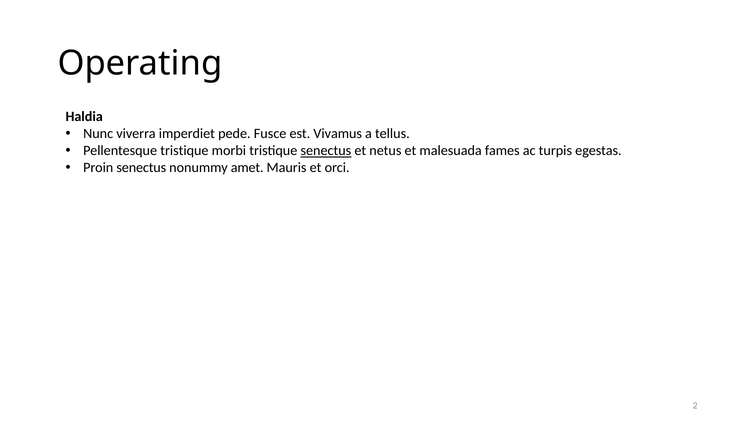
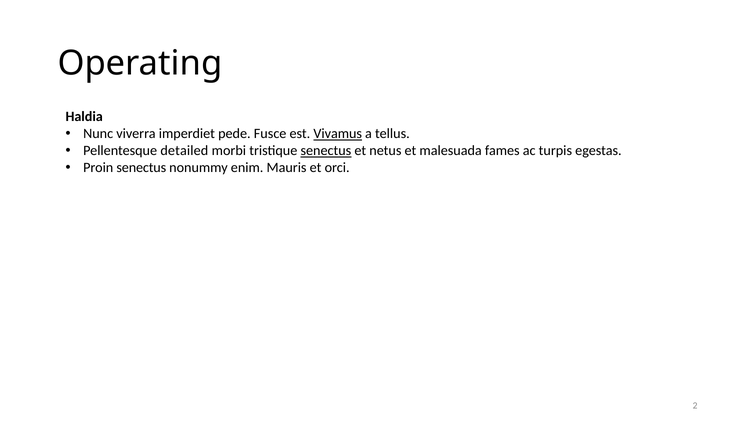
Vivamus underline: none -> present (338, 134)
Pellentesque tristique: tristique -> detailed (184, 151)
amet: amet -> enim (247, 168)
